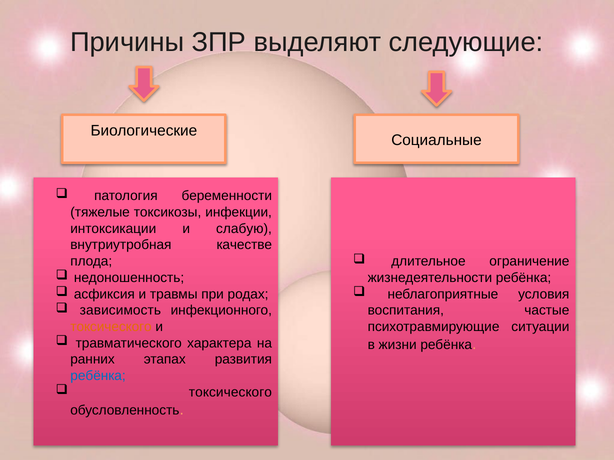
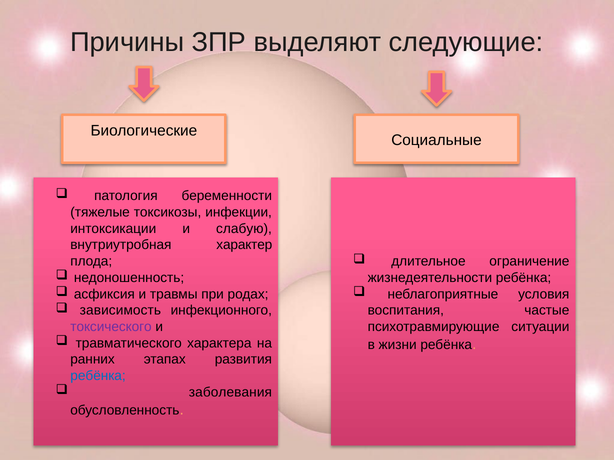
качестве: качестве -> характер (244, 245)
токсического colour: orange -> purple (111, 327)
токсического: токсического -> заболевания (230, 393)
